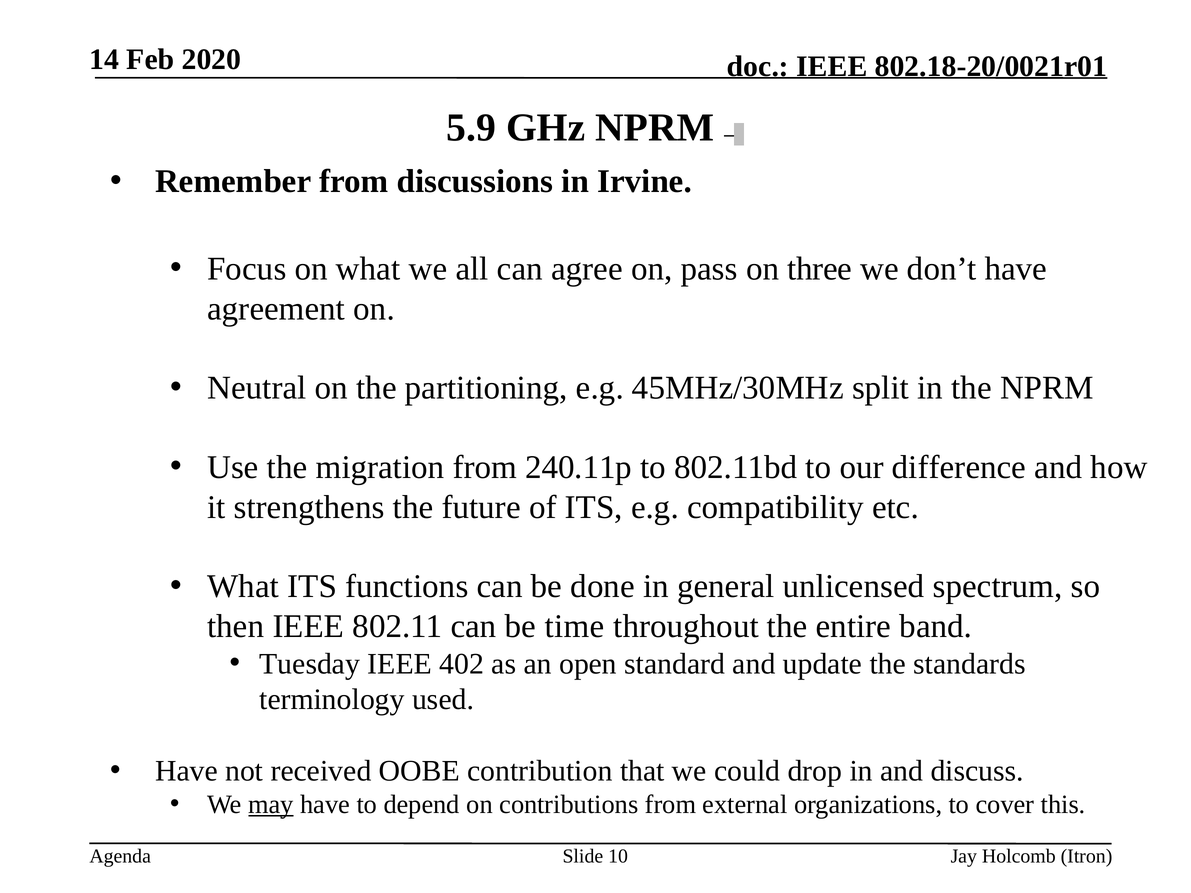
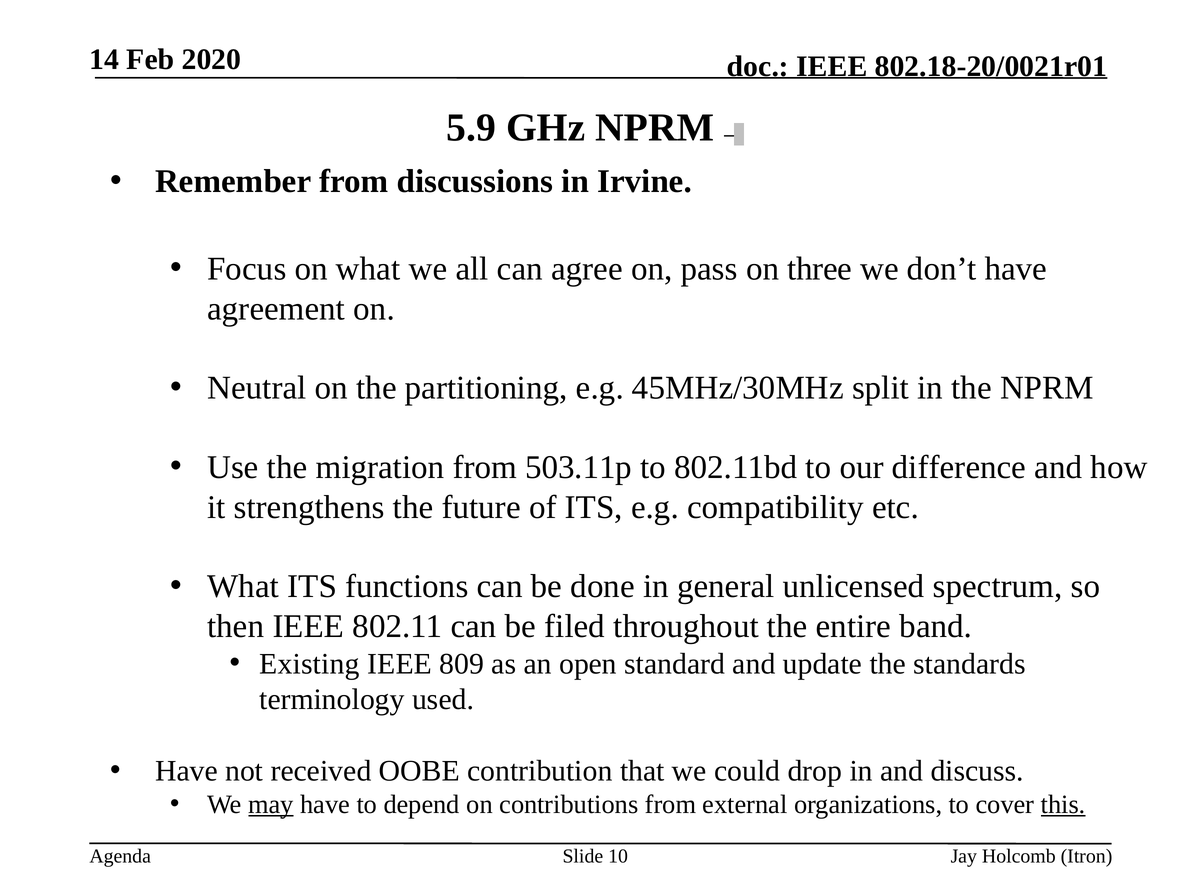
240.11p: 240.11p -> 503.11p (579, 468)
time: time -> filed (575, 626)
Tuesday: Tuesday -> Existing (310, 664)
402: 402 -> 809 (462, 664)
this underline: none -> present (1063, 805)
